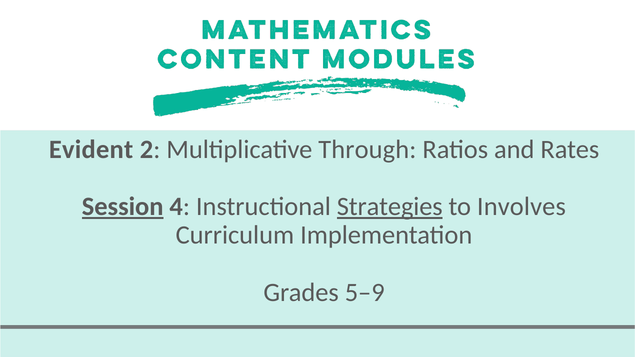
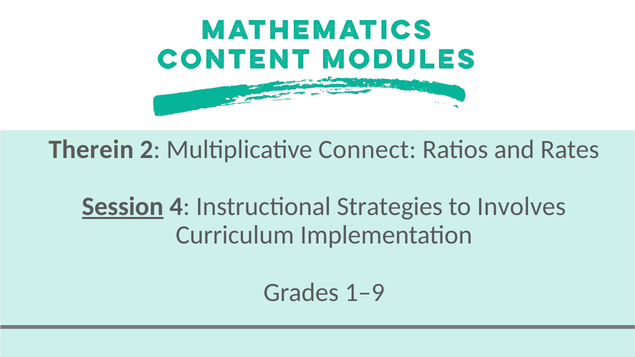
Evident: Evident -> Therein (91, 150)
Through: Through -> Connect (367, 150)
Strategies underline: present -> none (390, 207)
5–9: 5–9 -> 1–9 (365, 292)
